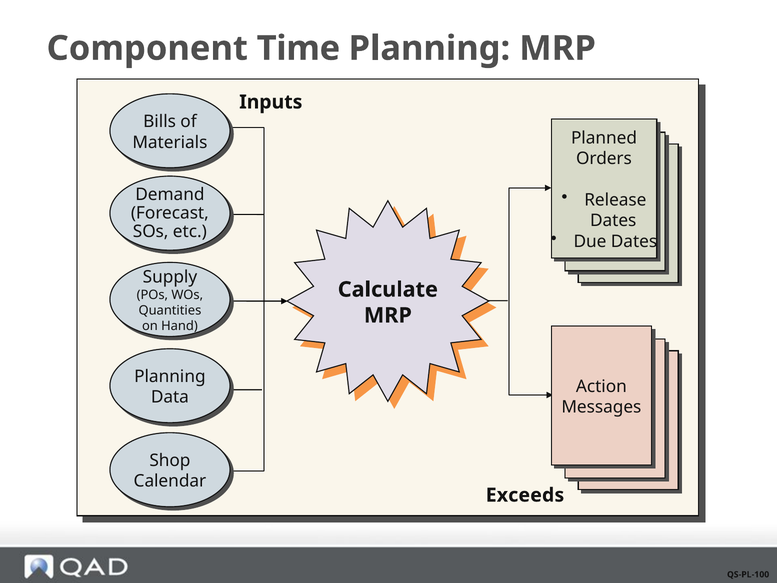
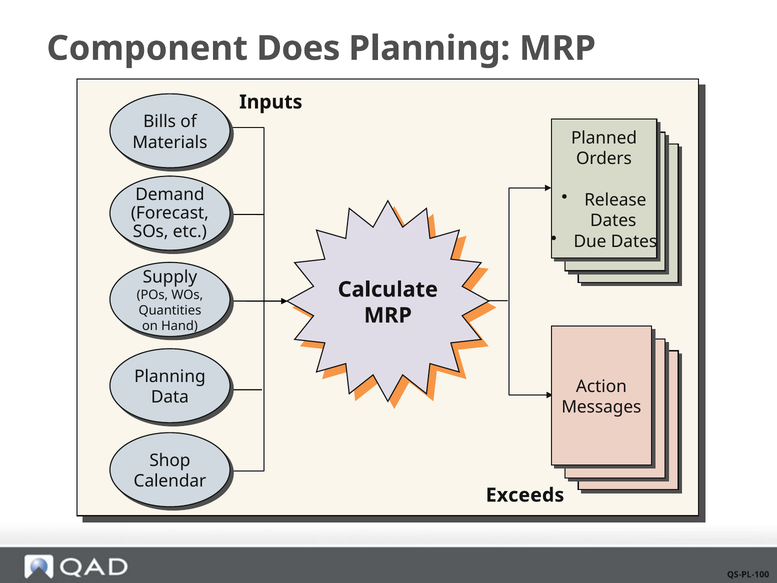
Time: Time -> Does (298, 48)
